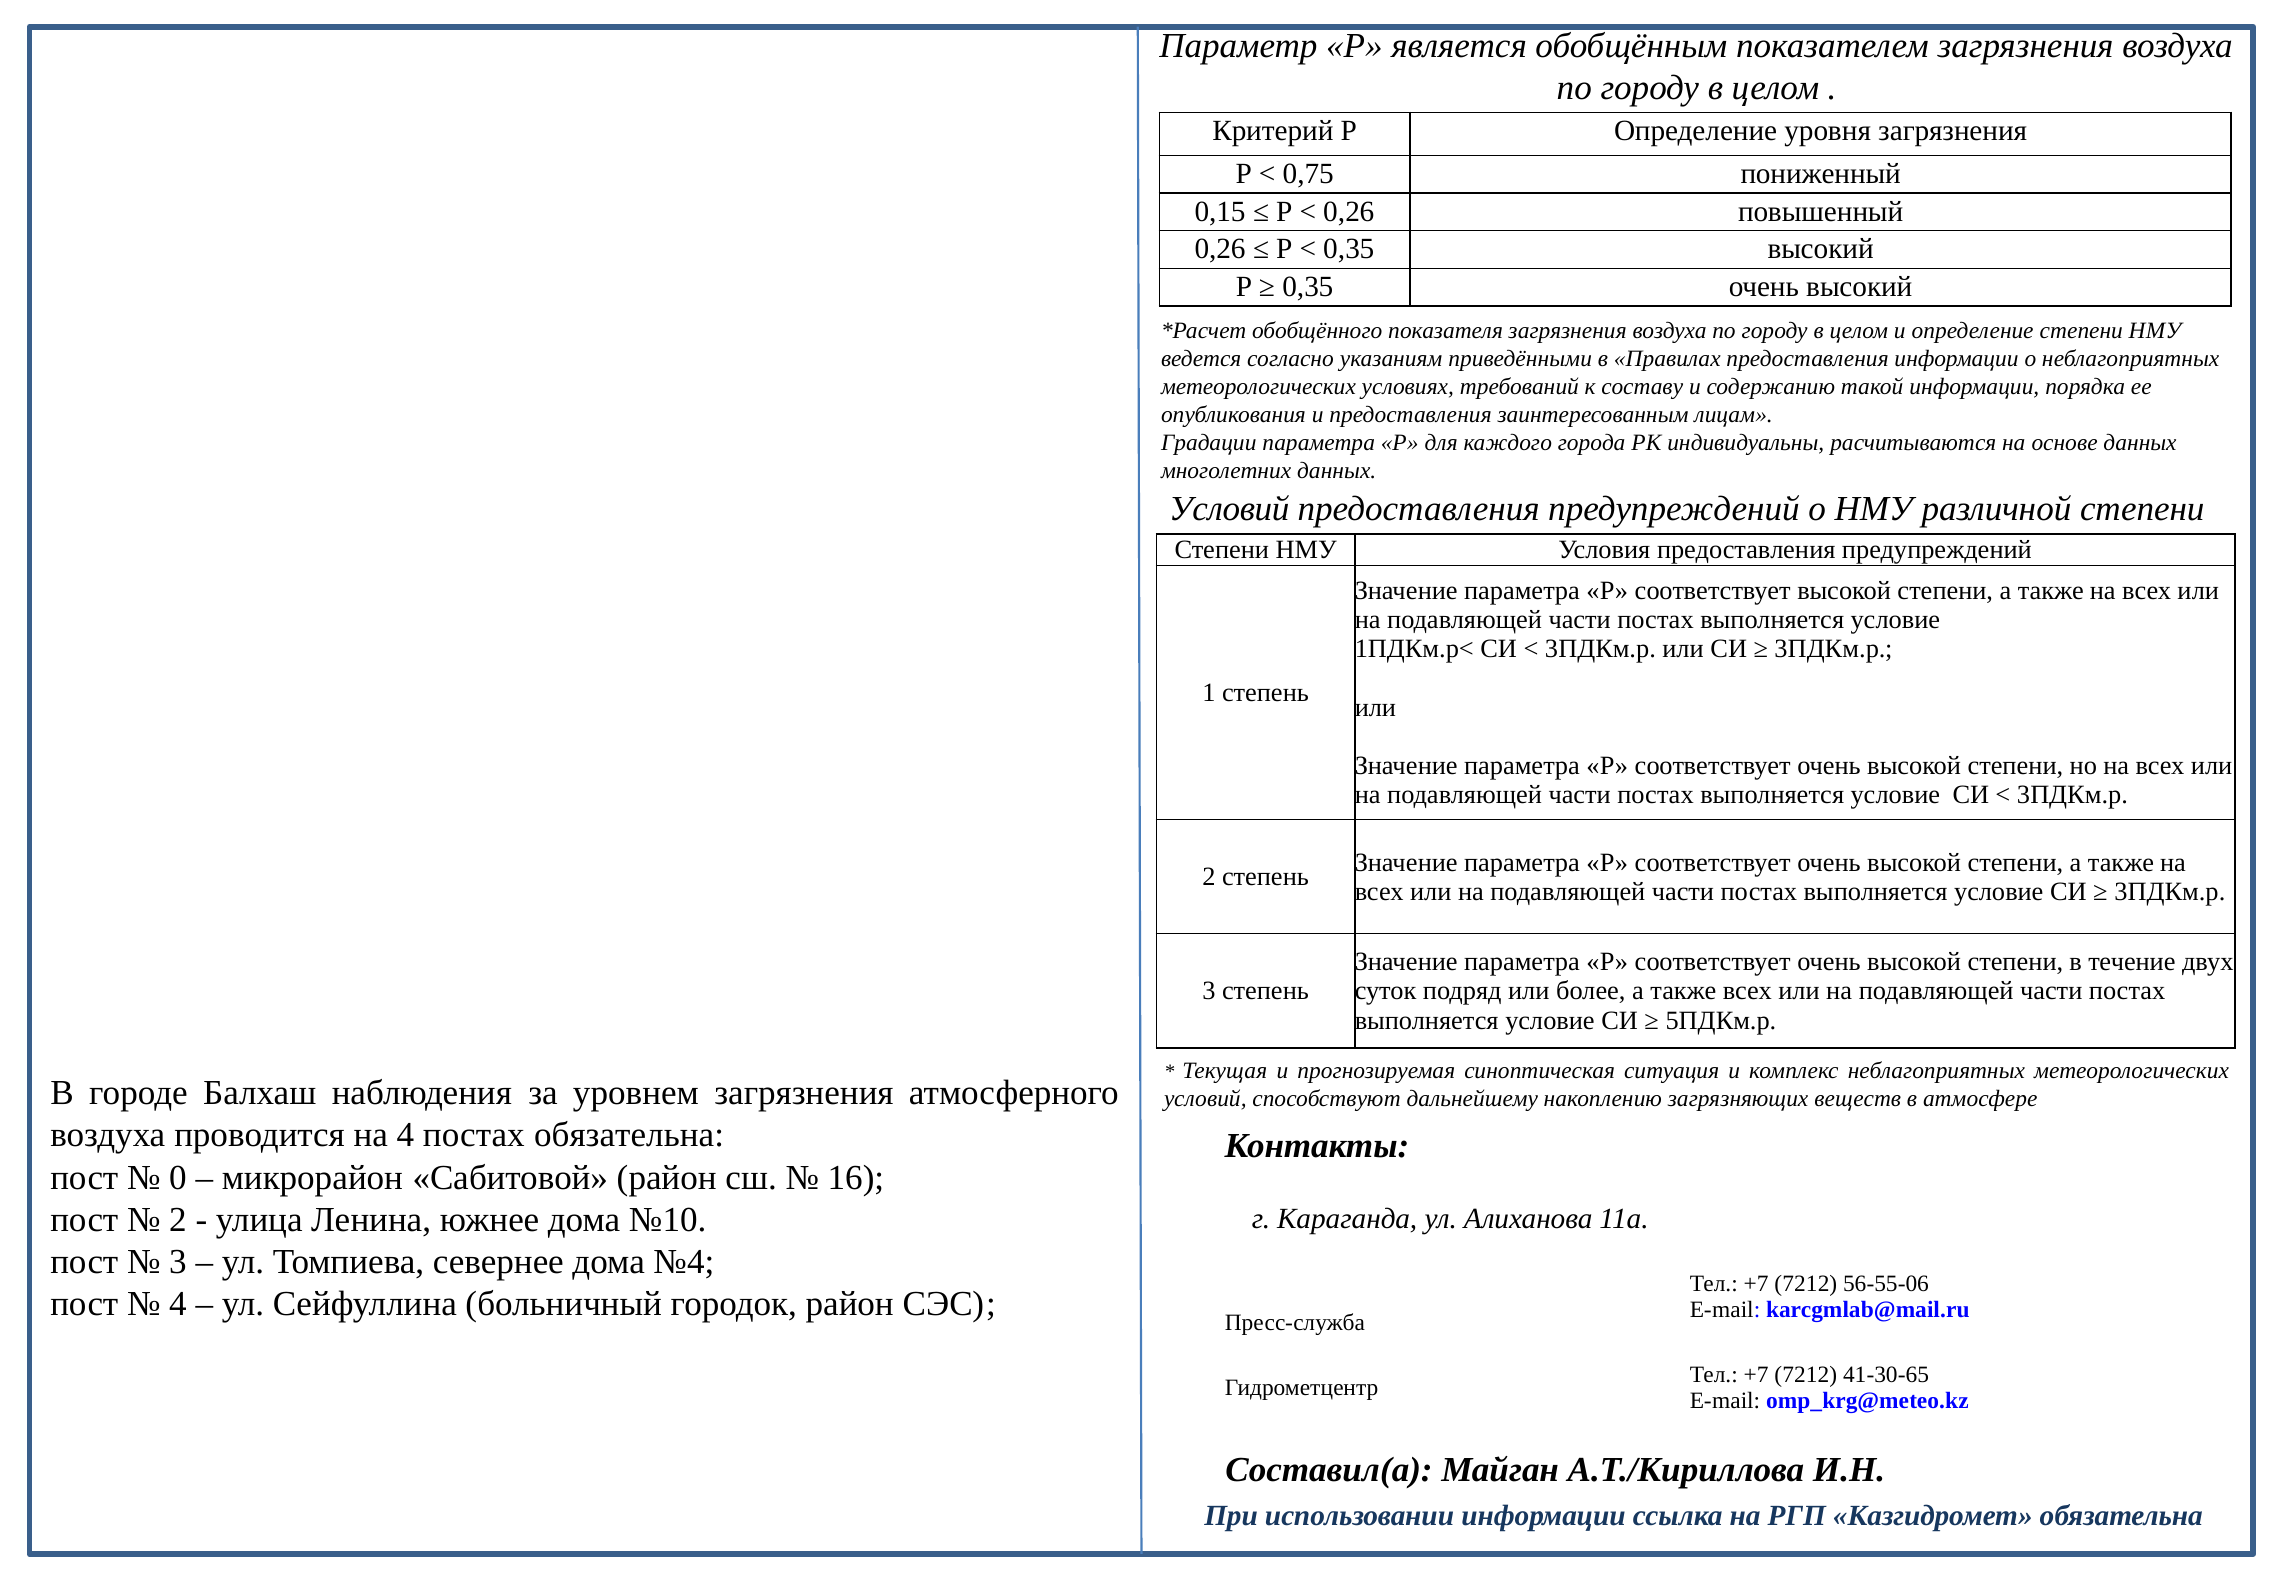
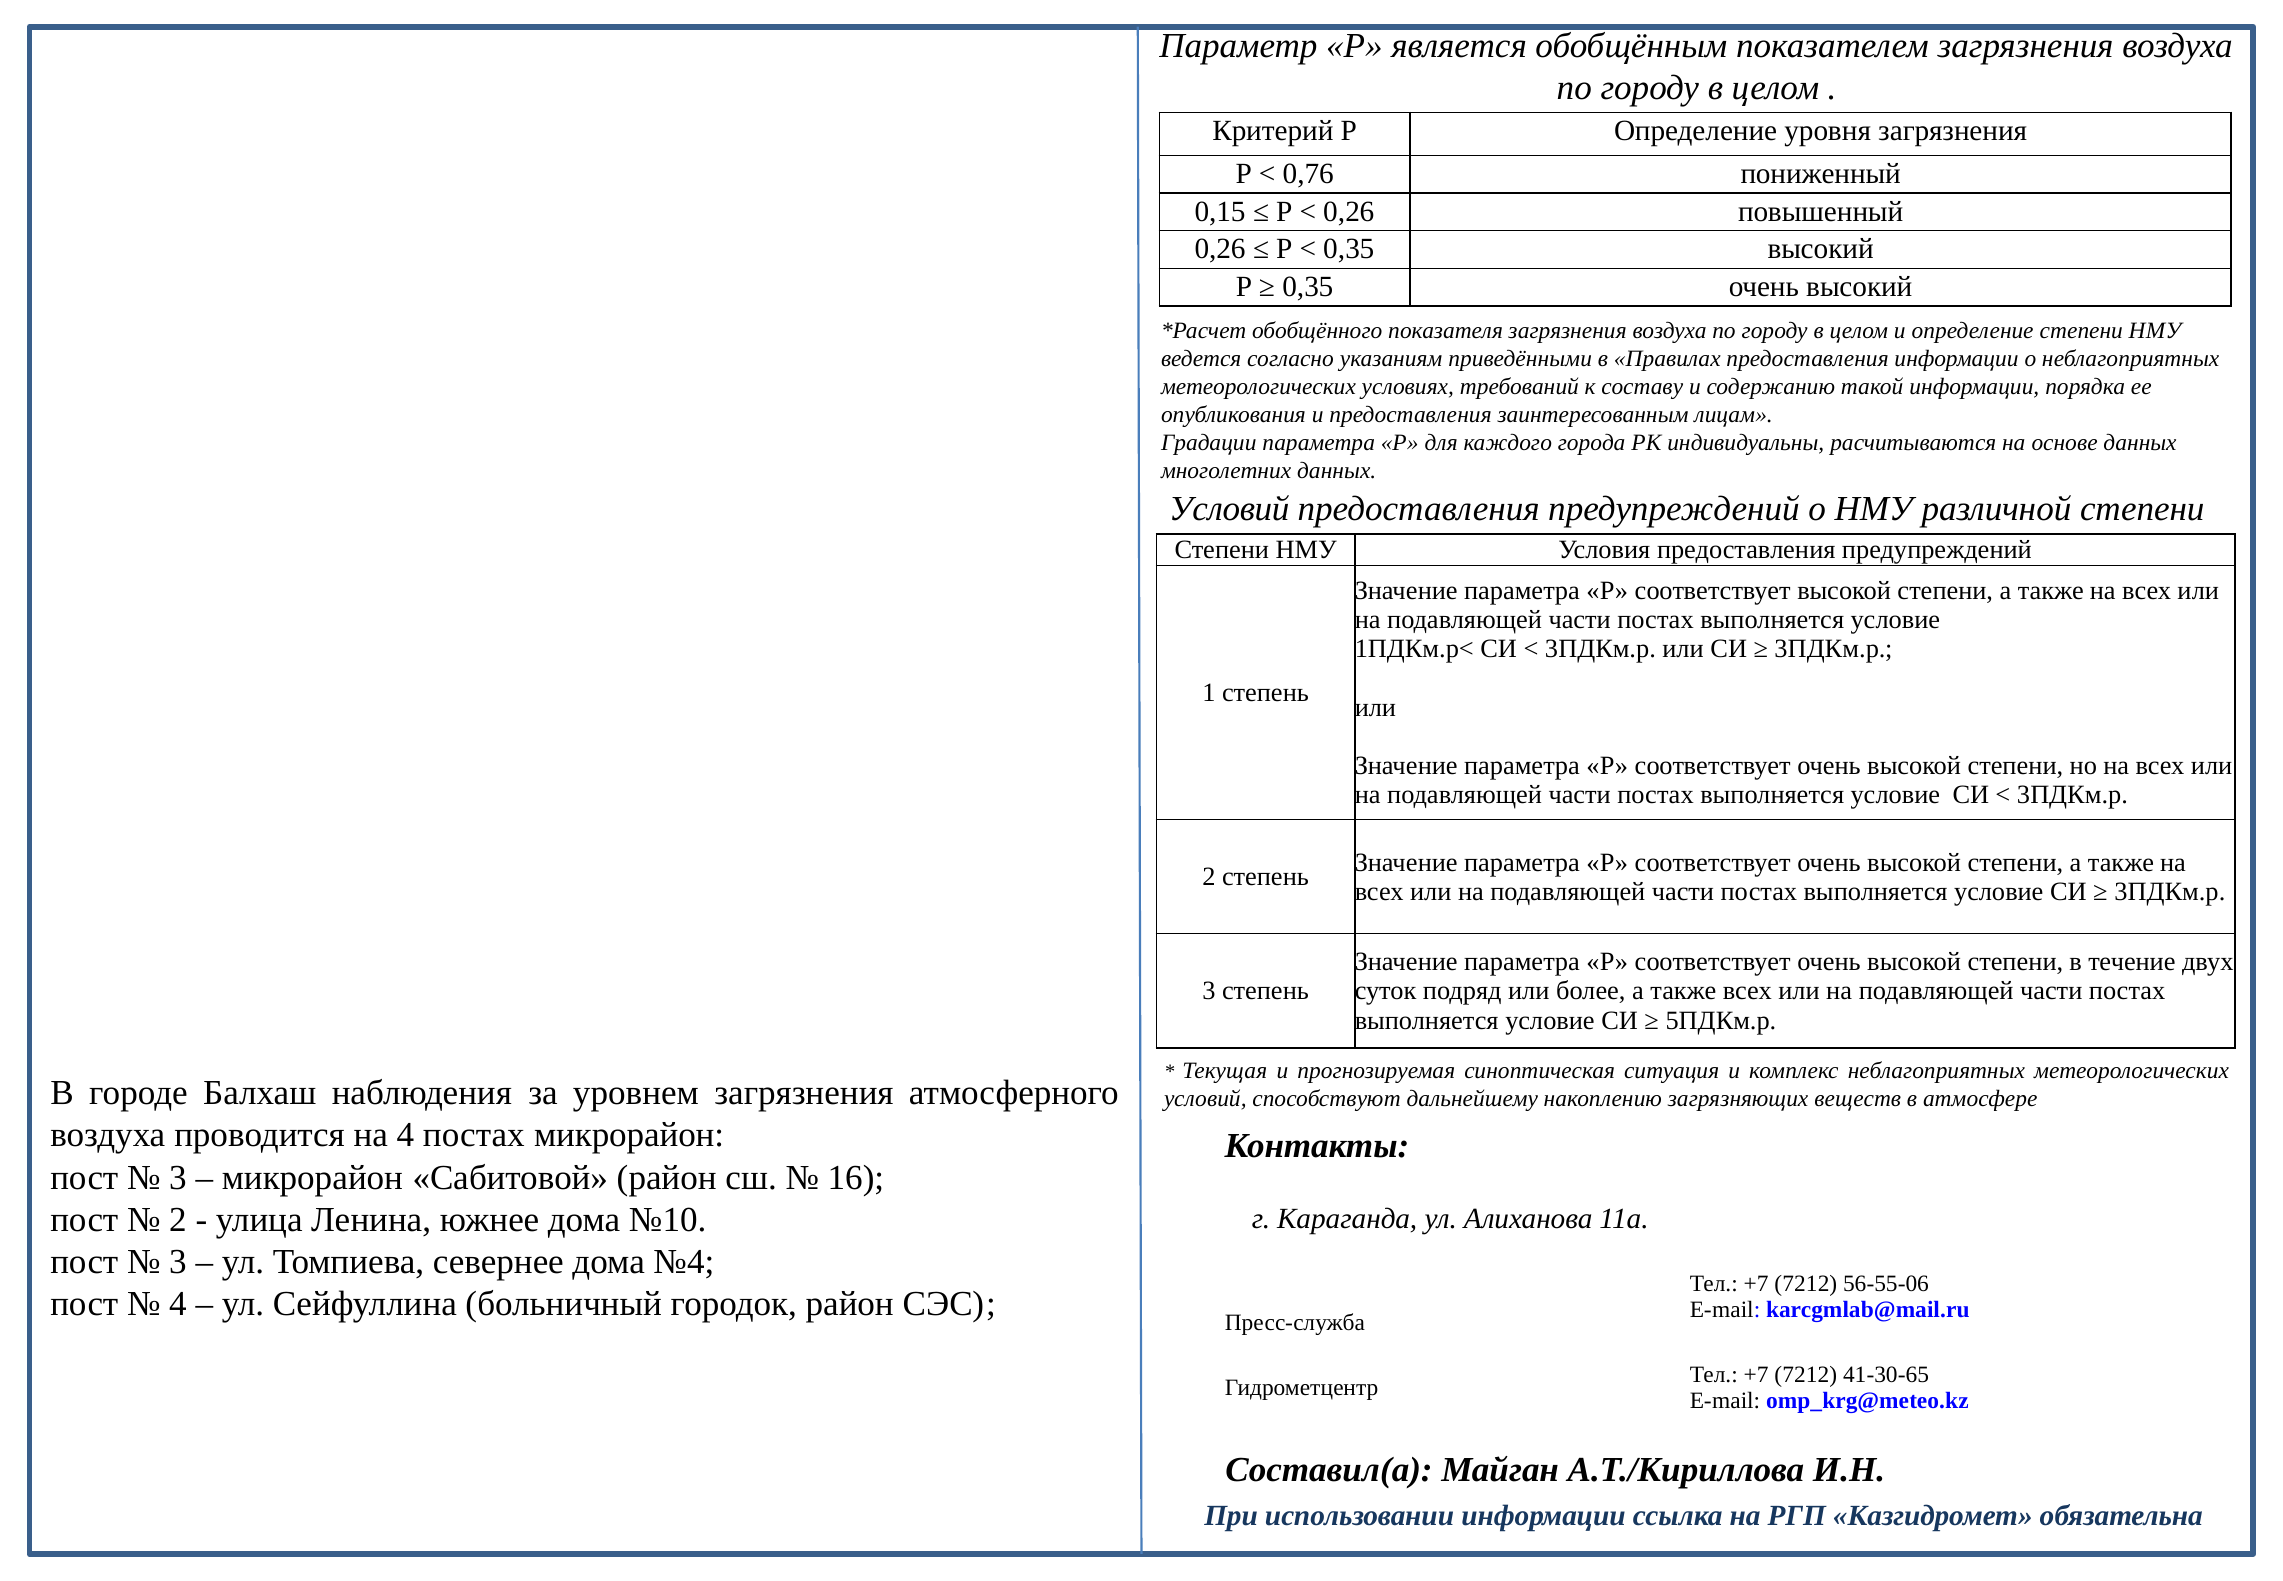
0,75: 0,75 -> 0,76 (1308, 174)
постах обязательна: обязательна -> микрорайон (629, 1135)
0: 0 -> 3 (178, 1177)
